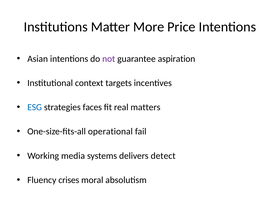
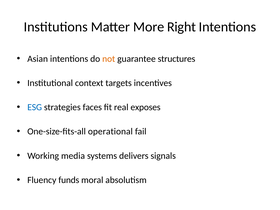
Price: Price -> Right (181, 27)
not colour: purple -> orange (109, 59)
aspiration: aspiration -> structures (177, 59)
matters: matters -> exposes (146, 107)
detect: detect -> signals (163, 156)
crises: crises -> funds (69, 180)
